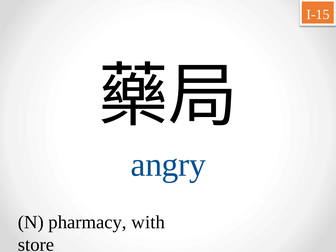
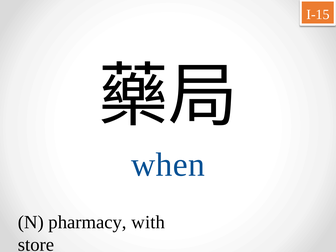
angry: angry -> when (168, 165)
